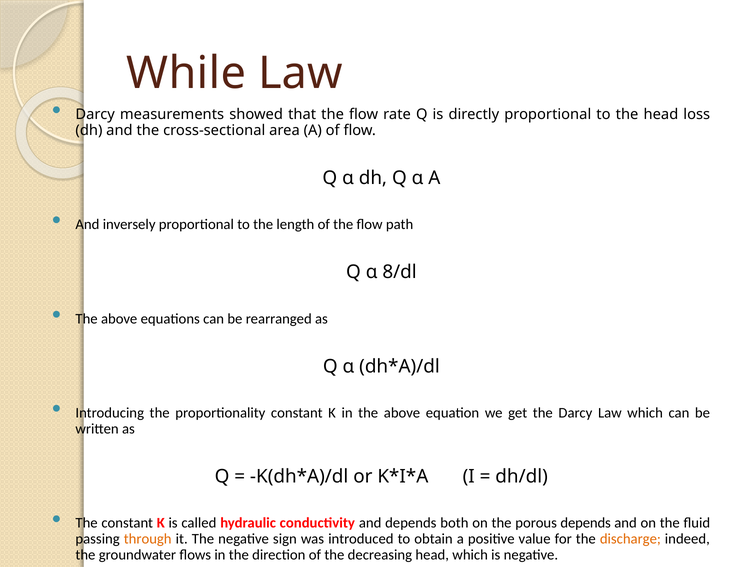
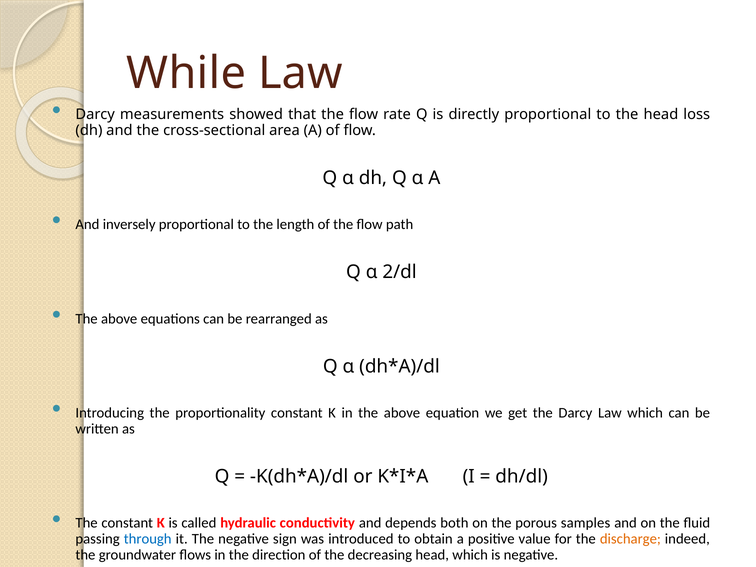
8/dl: 8/dl -> 2/dl (400, 272)
porous depends: depends -> samples (586, 523)
through colour: orange -> blue (148, 539)
